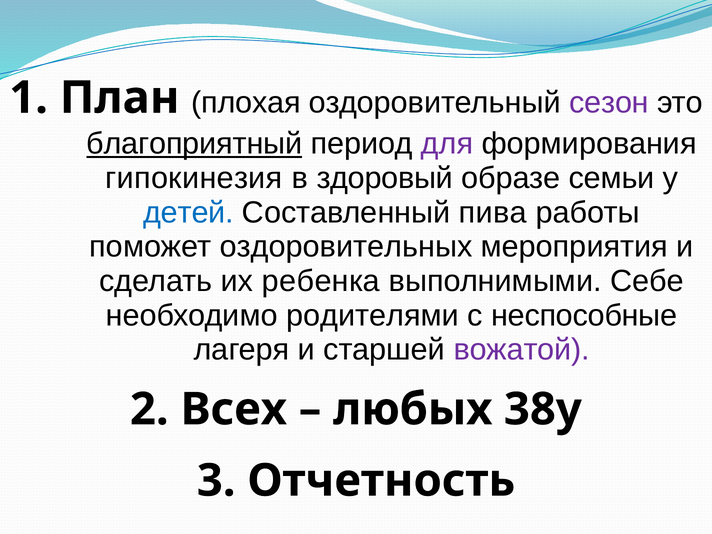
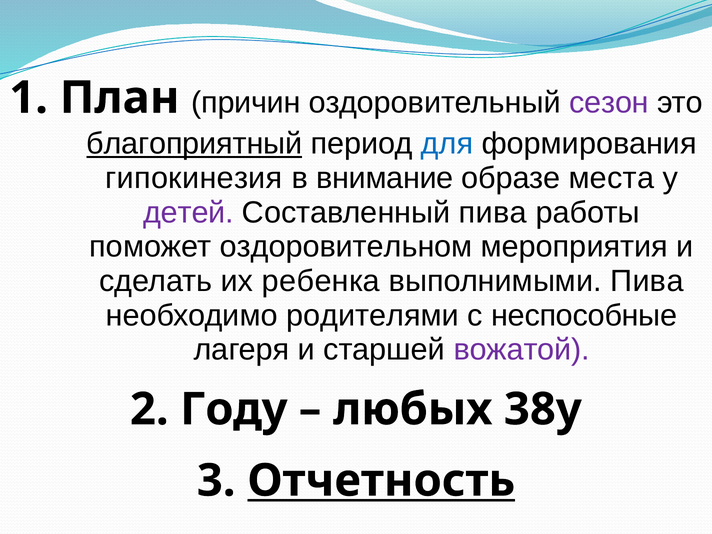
плохая: плохая -> причин (246, 103)
для colour: purple -> blue (447, 144)
здоровый: здоровый -> внимание (385, 178)
семьи: семьи -> места (611, 178)
детей colour: blue -> purple (189, 212)
оздоровительных: оздоровительных -> оздоровительном (346, 247)
выполнимыми Себе: Себе -> Пива (647, 281)
Всех: Всех -> Году (234, 409)
Отчетность underline: none -> present (381, 481)
